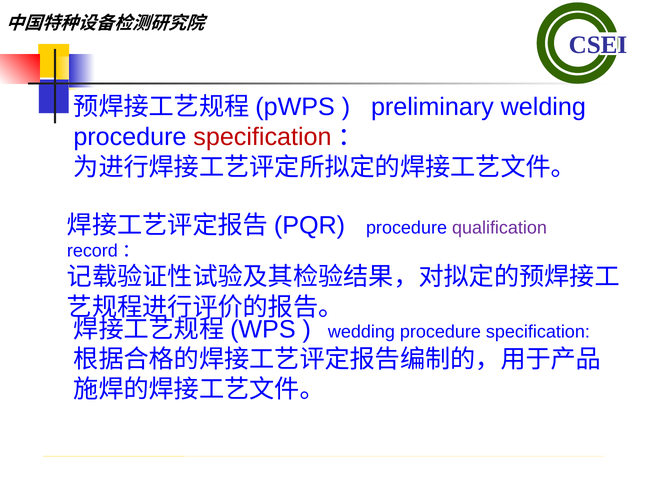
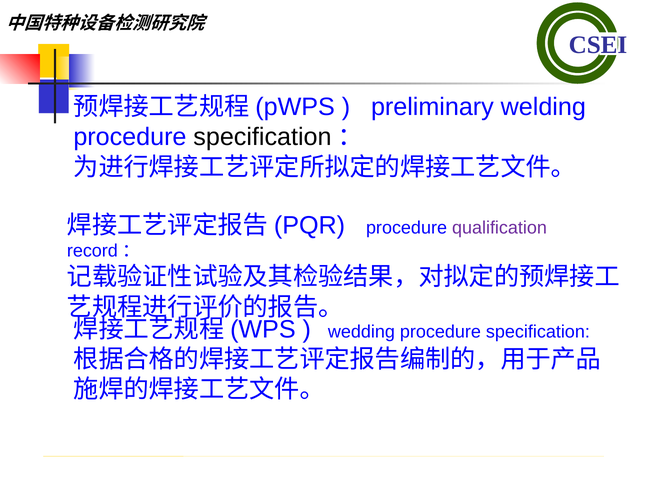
specification colour: red -> black (262, 137)
